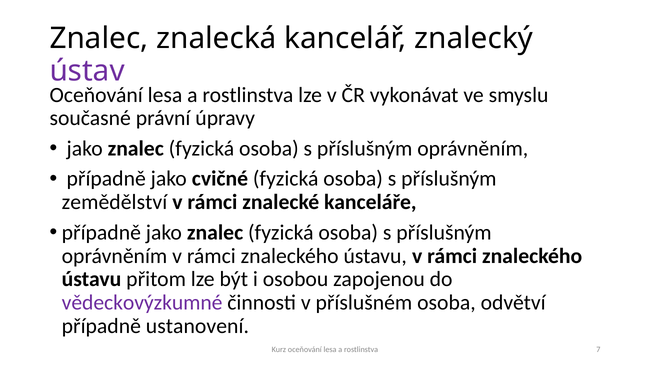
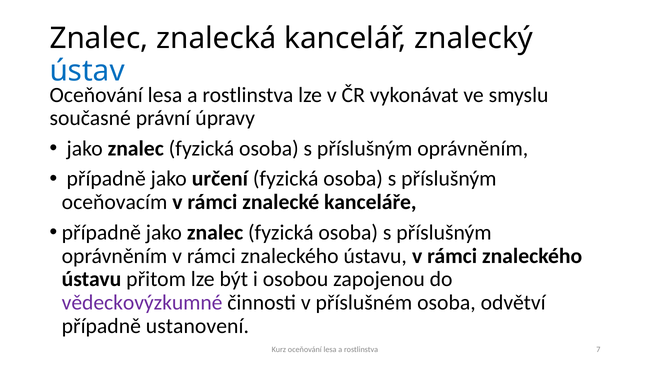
ústav colour: purple -> blue (87, 71)
cvičné: cvičné -> určení (220, 179)
zemědělství: zemědělství -> oceňovacím (115, 202)
